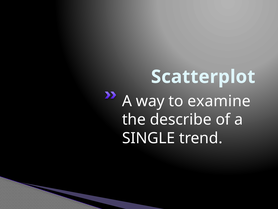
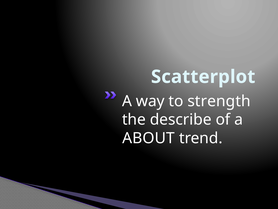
examine: examine -> strength (219, 101)
SINGLE: SINGLE -> ABOUT (148, 138)
